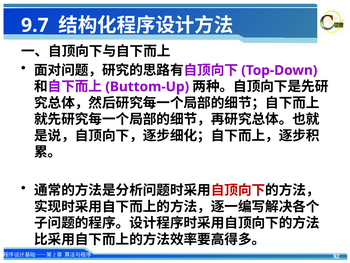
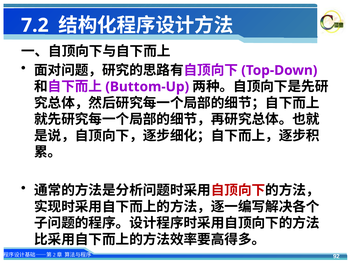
9.7: 9.7 -> 7.2 (35, 25)
